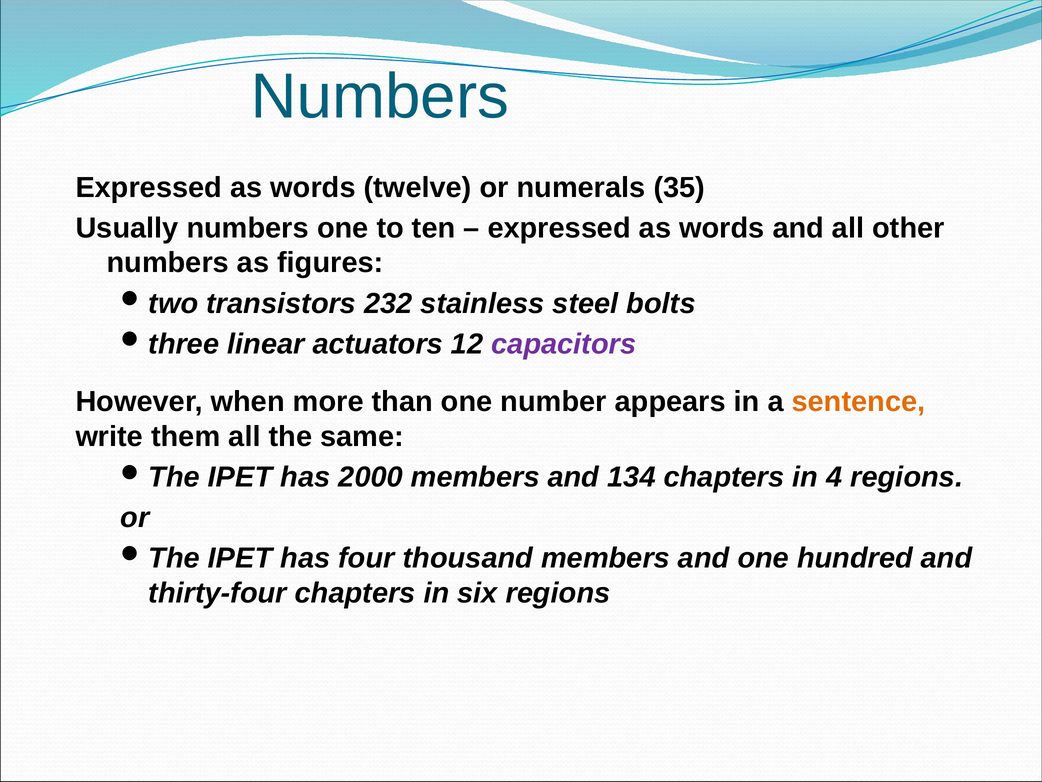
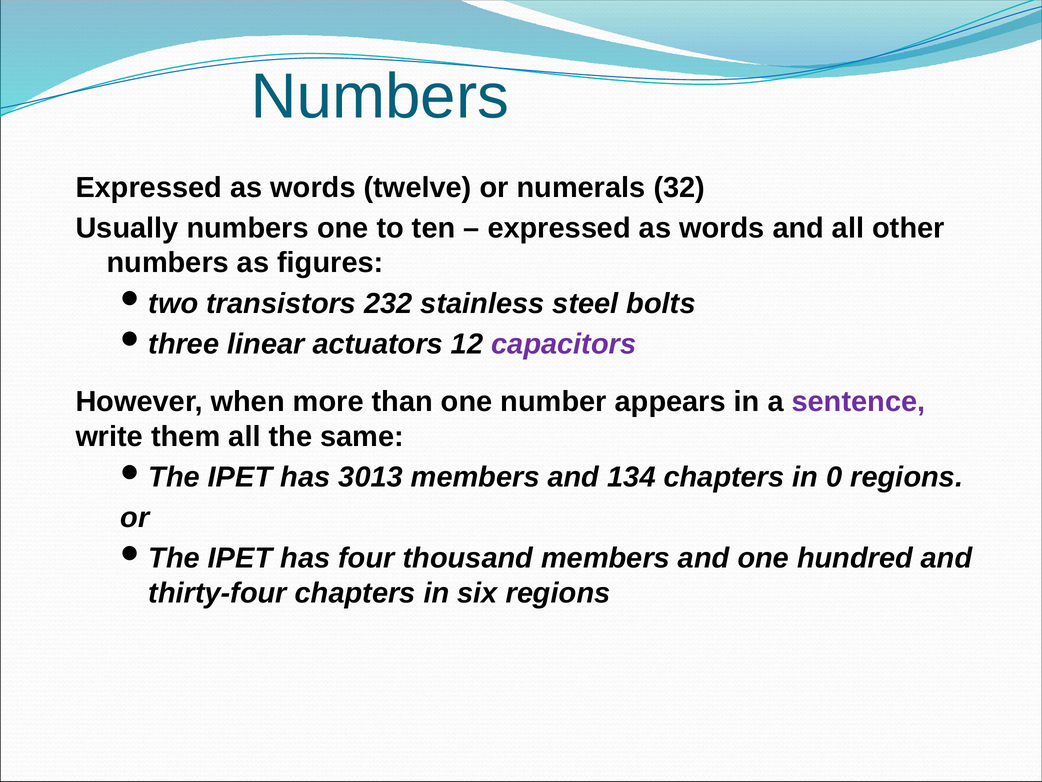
35: 35 -> 32 (679, 187)
sentence colour: orange -> purple (859, 402)
2000: 2000 -> 3013 (371, 477)
4: 4 -> 0 (834, 477)
